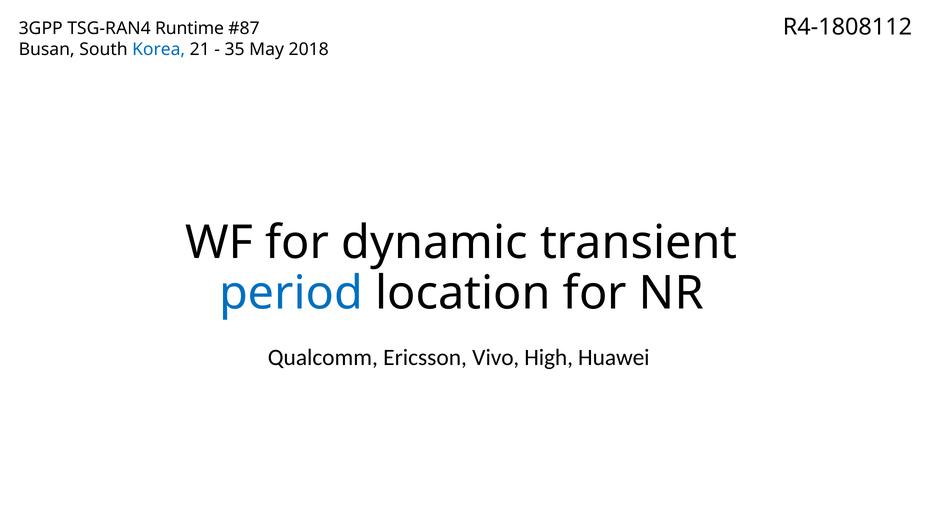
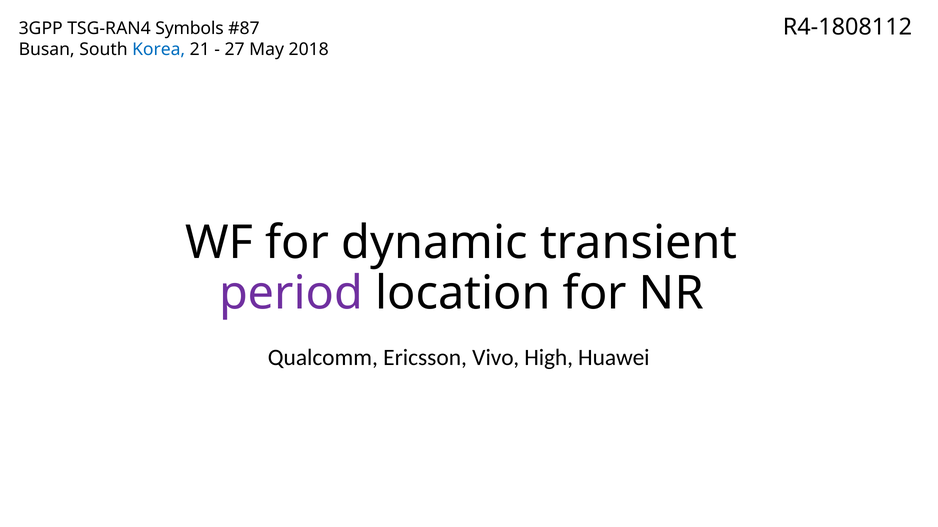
Runtime: Runtime -> Symbols (190, 29)
35: 35 -> 27 (235, 50)
period colour: blue -> purple (291, 294)
